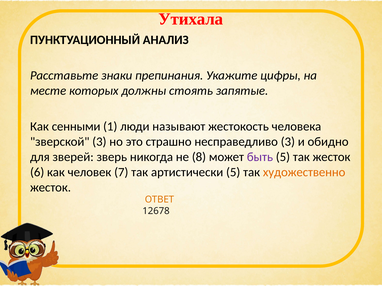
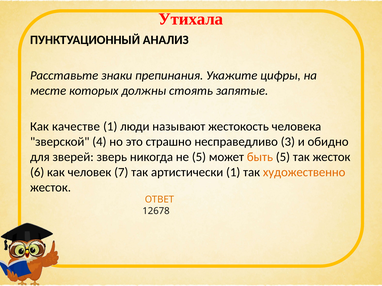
сенными: сенными -> качестве (76, 127)
зверской 3: 3 -> 4 (99, 142)
не 8: 8 -> 5 (199, 157)
быть colour: purple -> orange (260, 157)
артистически 5: 5 -> 1 (233, 172)
